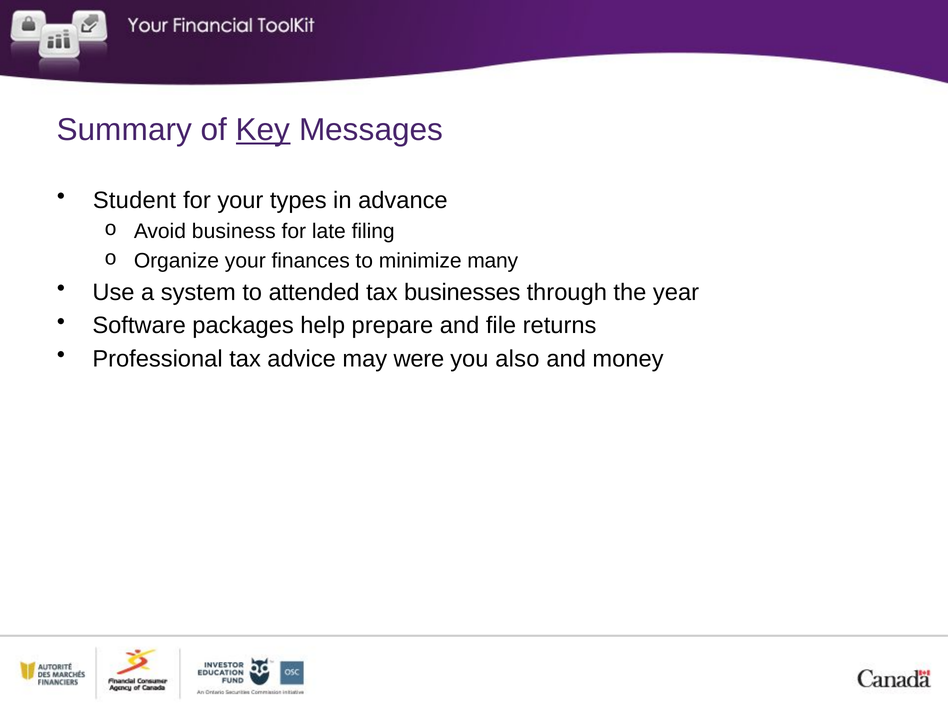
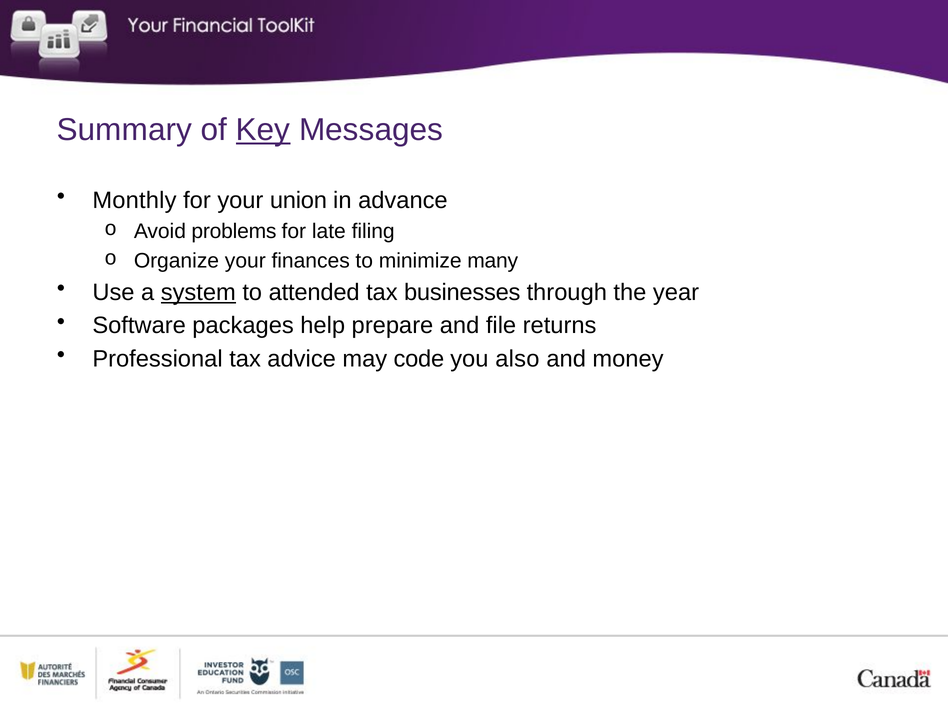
Student: Student -> Monthly (134, 200)
types: types -> union (298, 200)
business: business -> problems (234, 231)
system underline: none -> present (198, 292)
were: were -> code (419, 359)
